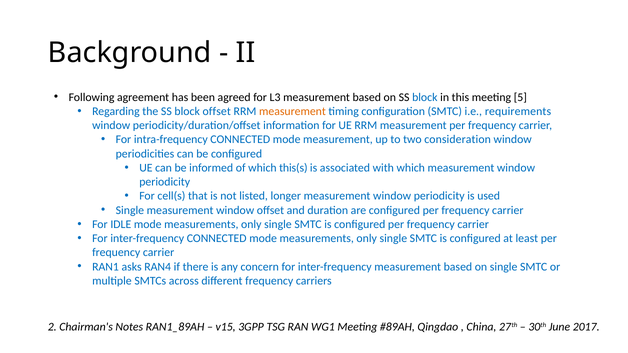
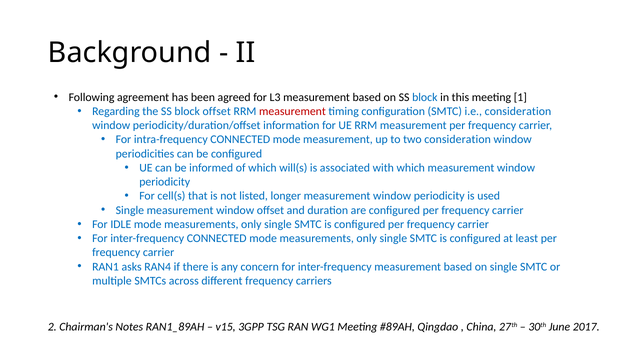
5: 5 -> 1 (520, 97)
measurement colour: orange -> red (292, 111)
i.e requirements: requirements -> consideration (518, 111)
this(s: this(s -> will(s (293, 168)
